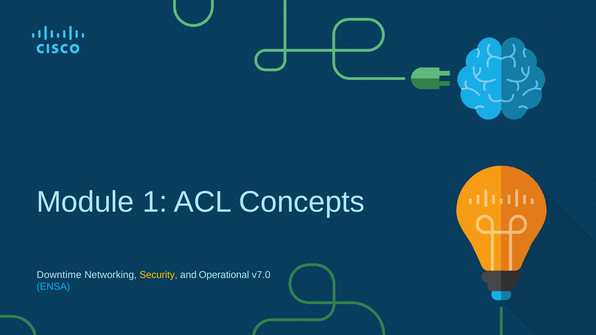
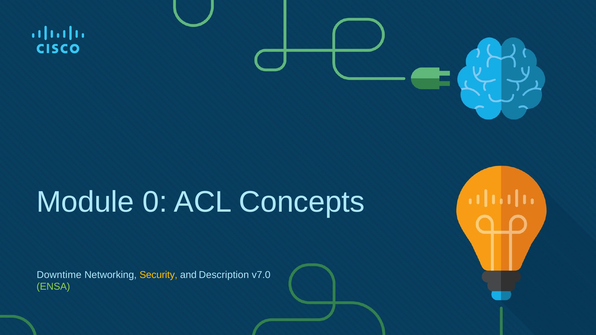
1: 1 -> 0 (155, 202)
Operational: Operational -> Description (224, 275)
ENSA colour: light blue -> light green (53, 287)
